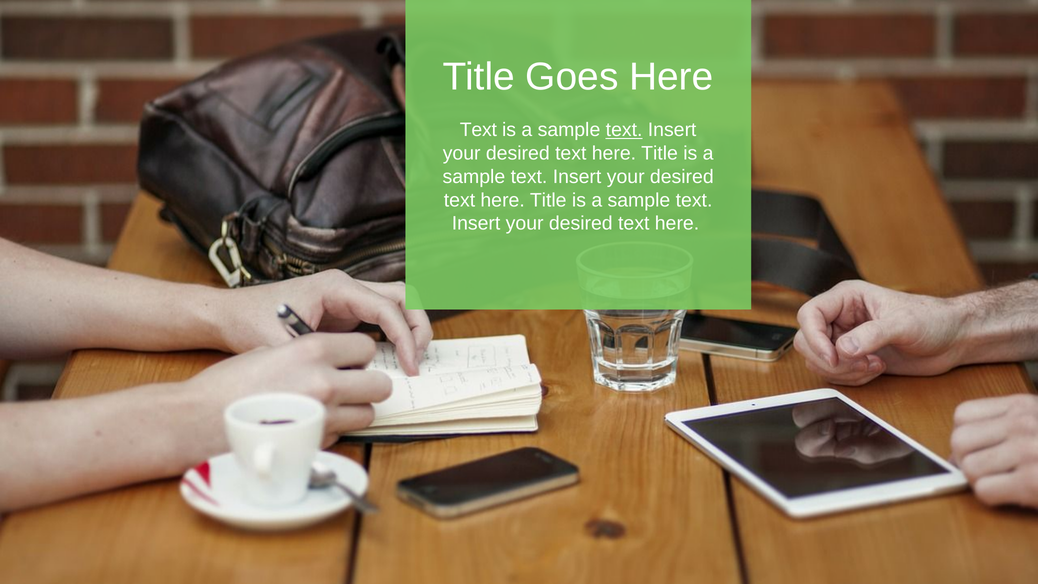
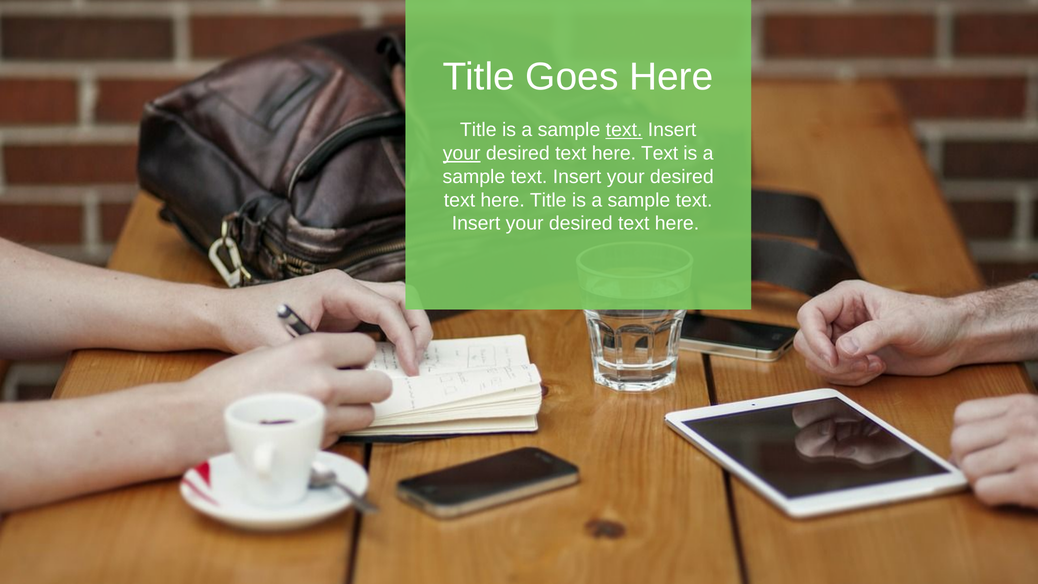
Text: Text -> Title (478, 130)
your underline: none -> present (462, 153)
Title: Title -> Text (660, 153)
